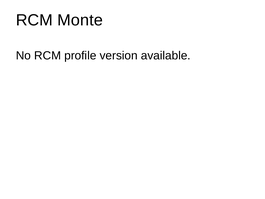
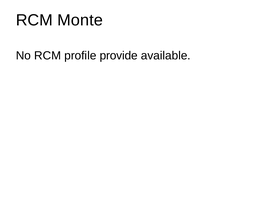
version: version -> provide (119, 56)
